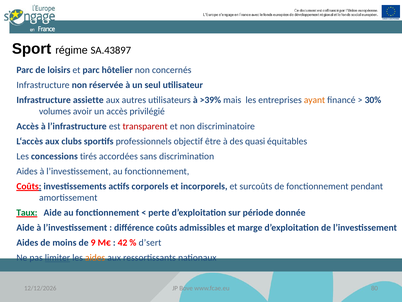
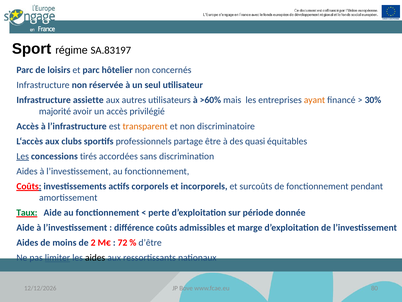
SA.43897: SA.43897 -> SA.83197 (111, 50)
>39%: >39% -> >60% (210, 100)
volumes: volumes -> majorité (55, 111)
transparent colour: red -> orange (145, 126)
objectif: objectif -> partage (188, 141)
Les underline: none -> present (23, 156)
9: 9 -> 2 (93, 242)
42: 42 -> 72 (123, 242)
d’sert: d’sert -> d’être (150, 242)
aides colour: orange -> black (95, 257)
